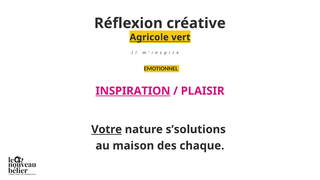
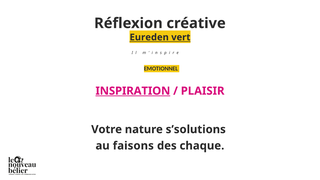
Agricole: Agricole -> Eureden (149, 37)
Votre underline: present -> none (107, 129)
maison: maison -> faisons (133, 146)
